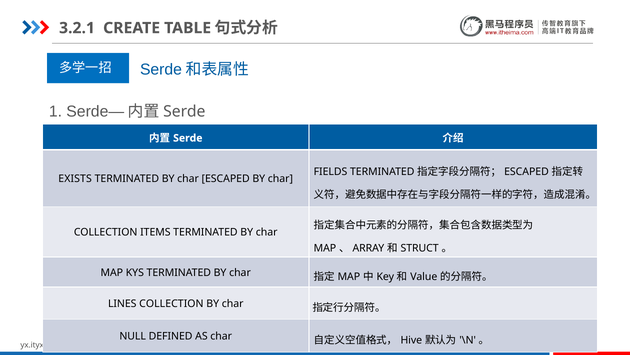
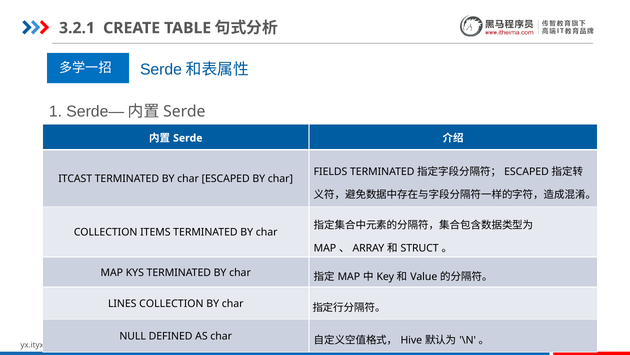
EXISTS: EXISTS -> ITCAST (75, 179)
